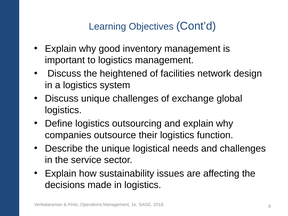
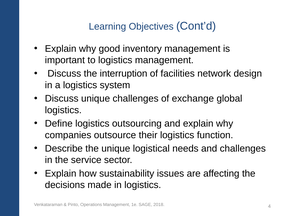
heightened: heightened -> interruption (124, 74)
